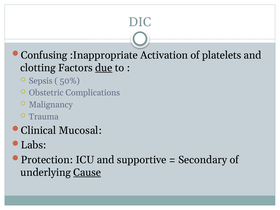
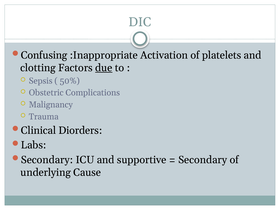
Mucosal: Mucosal -> Diorders (80, 130)
Protection: Protection -> Secondary (47, 160)
Cause underline: present -> none (87, 172)
